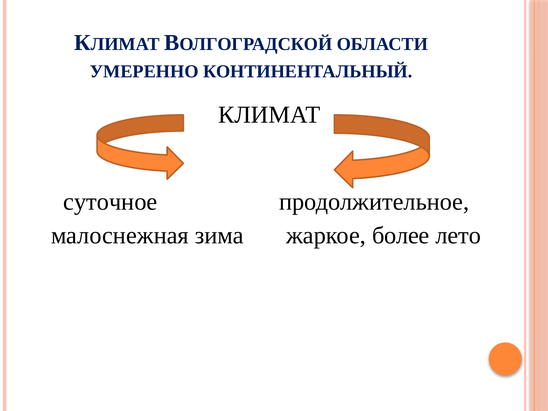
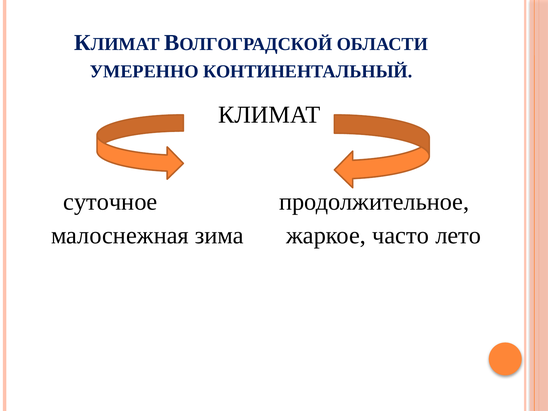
более: более -> часто (401, 236)
